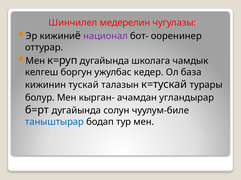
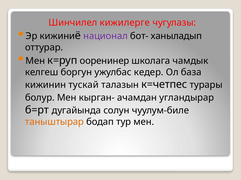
медерелин: медерелин -> кижилерге (125, 23)
ооренинер: ооренинер -> ханыладып (176, 36)
к=руп дугайында: дугайында -> ооренинер (104, 61)
к=тускай: к=тускай -> к=четпес (164, 85)
таныштырар colour: blue -> orange (54, 122)
